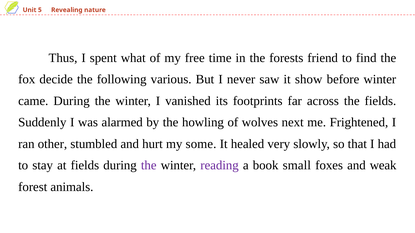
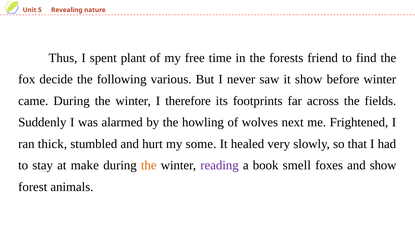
what: what -> plant (133, 58)
vanished: vanished -> therefore (188, 101)
other: other -> thick (52, 144)
at fields: fields -> make (85, 166)
the colour: purple -> orange (149, 166)
small: small -> smell (297, 166)
and weak: weak -> show (383, 166)
